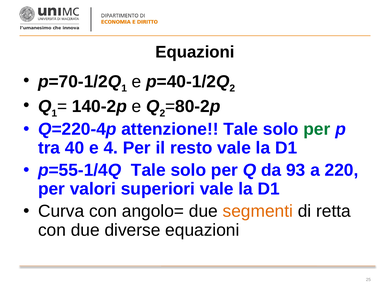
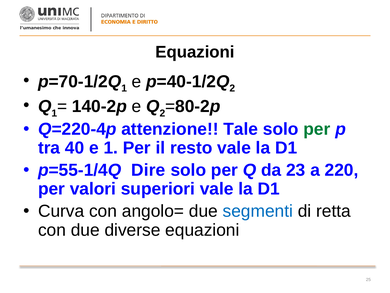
e 4: 4 -> 1 (111, 148)
p=55-1/4Q Tale: Tale -> Dire (148, 170)
93: 93 -> 23 (296, 170)
segmenti colour: orange -> blue (258, 211)
